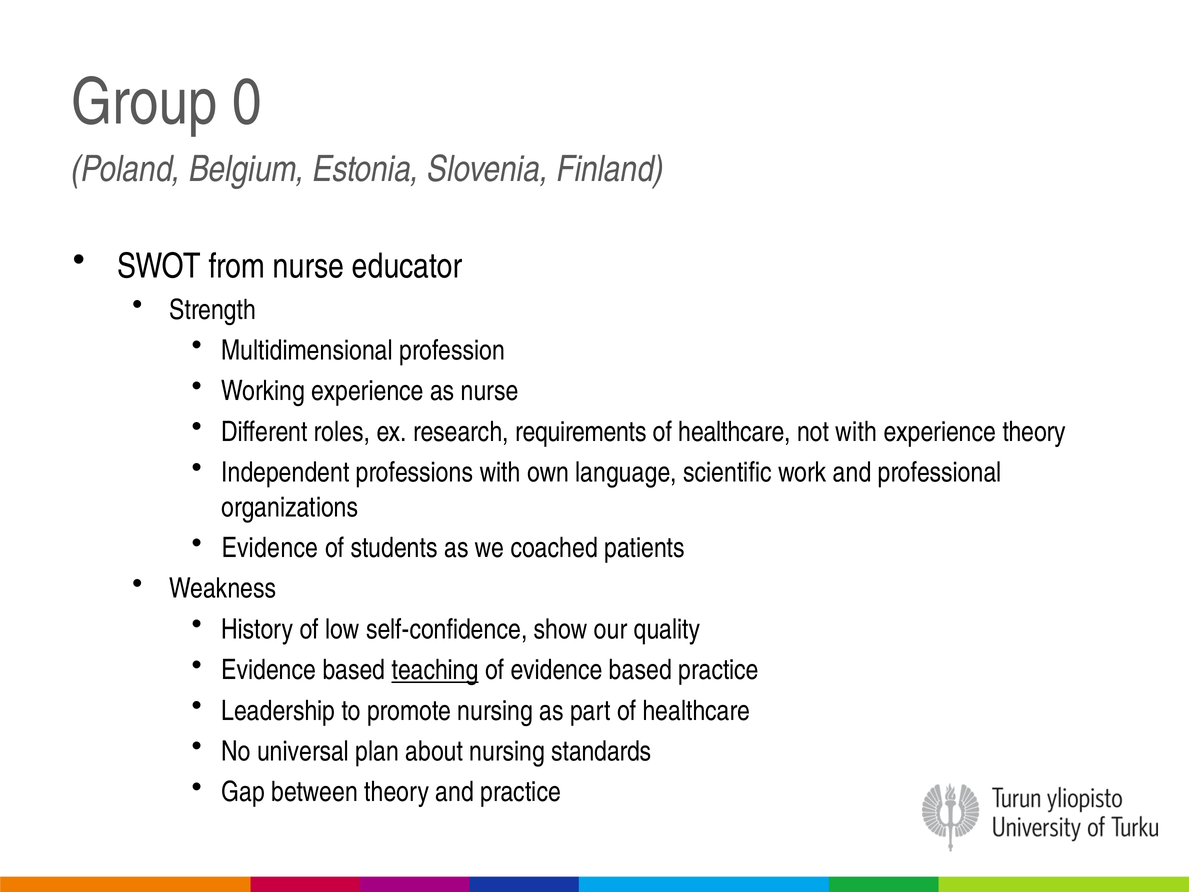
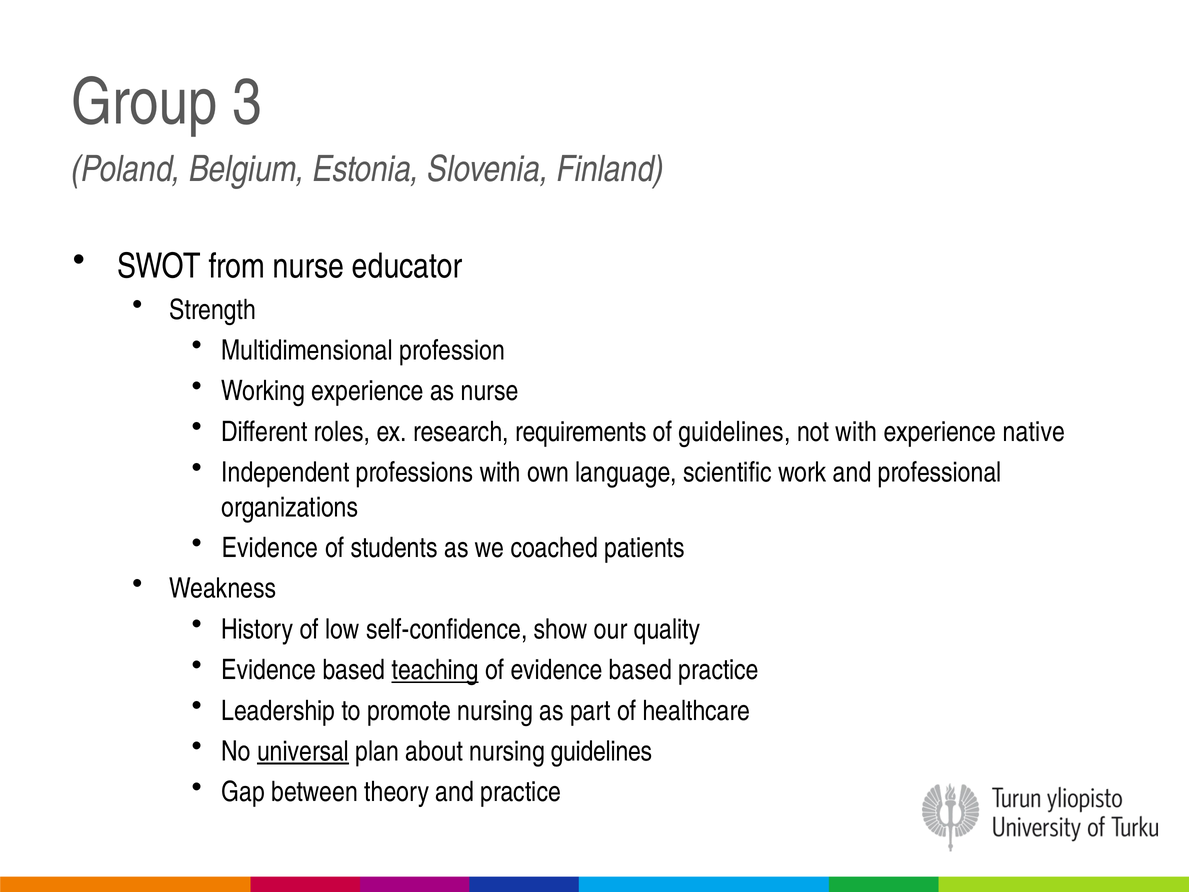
0: 0 -> 3 (247, 102)
healthcare: healthcare -> guidelines (734, 432)
experience theory: theory -> native (1034, 432)
universal underline: none -> present (303, 751)
nursing standards: standards -> guidelines (601, 751)
